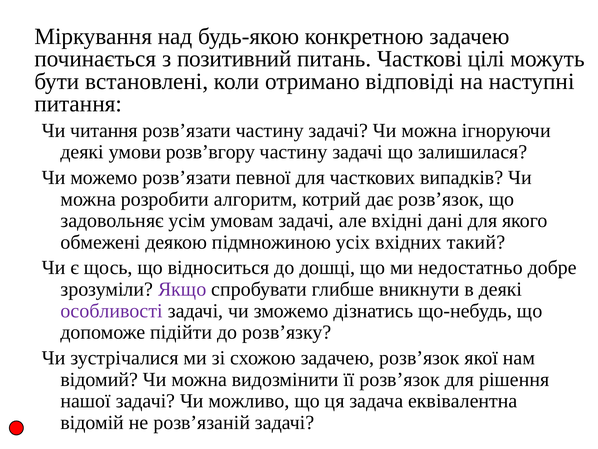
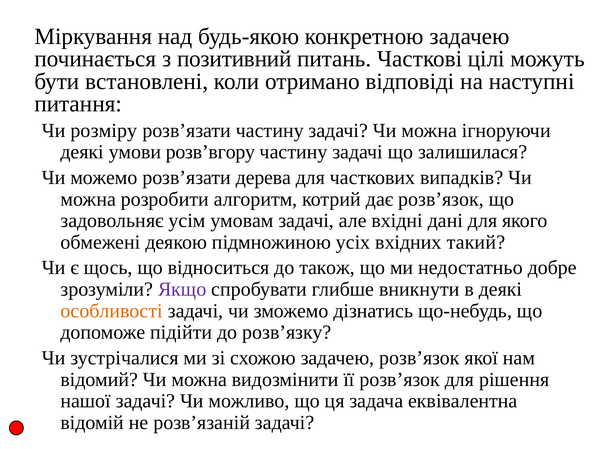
читання: читання -> розміру (104, 130)
певної: певної -> дерева (263, 177)
дошці: дошці -> також (327, 267)
особливості colour: purple -> orange (112, 310)
